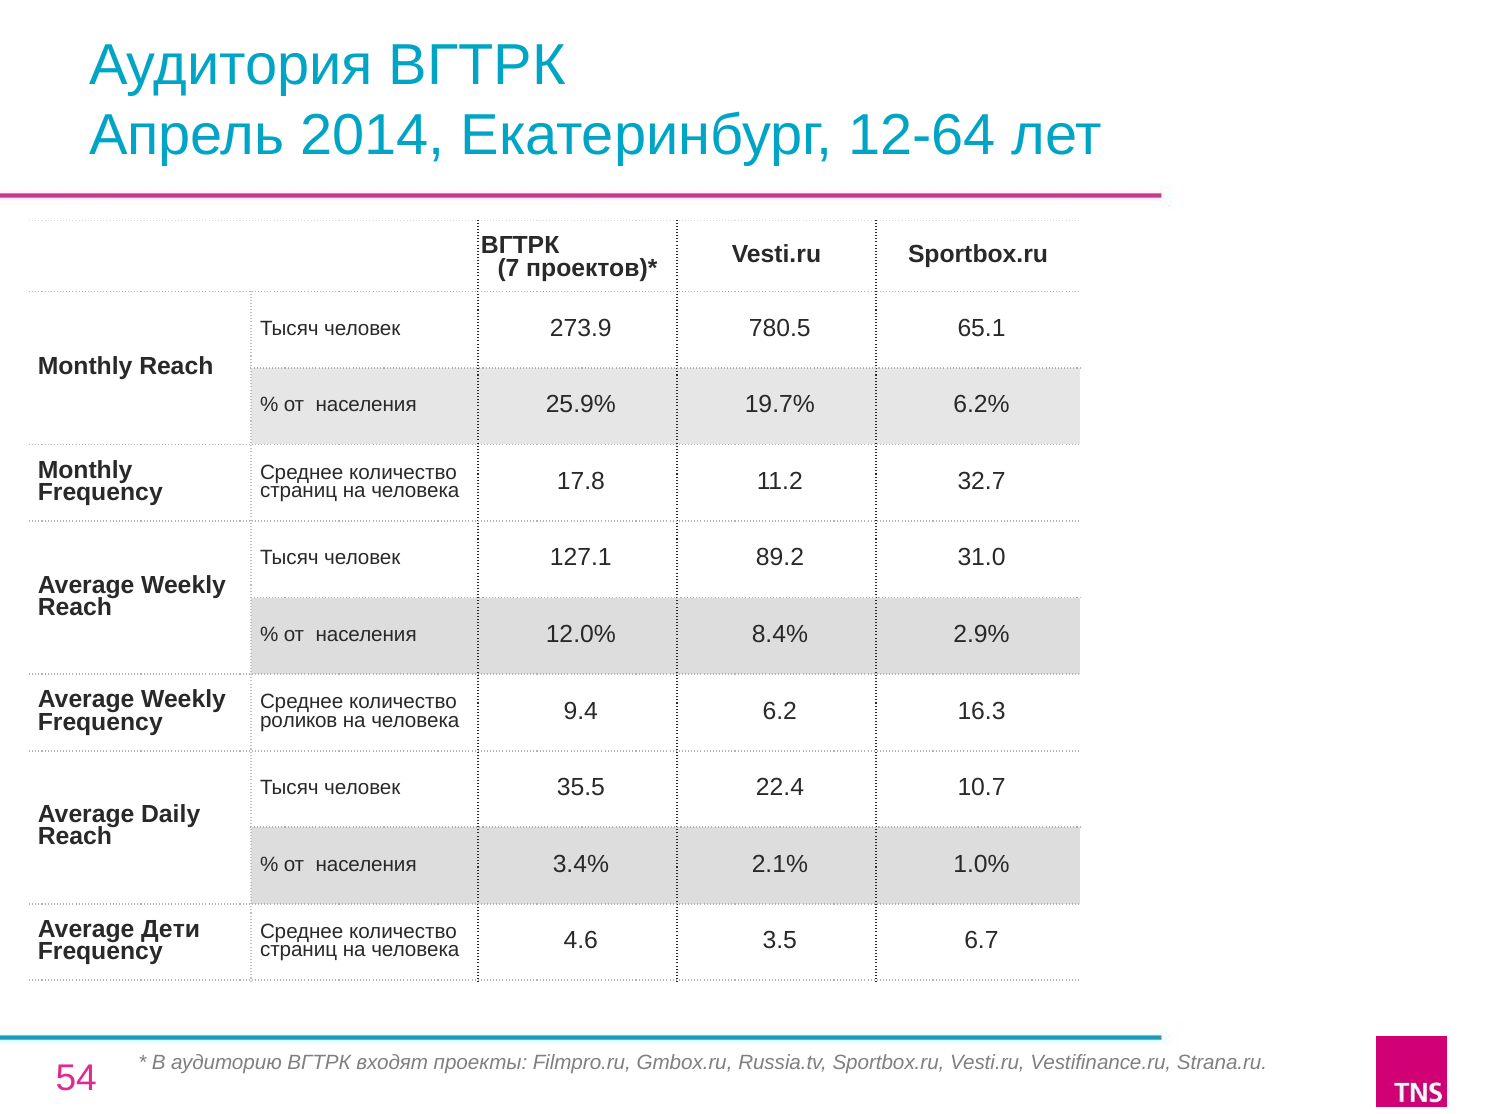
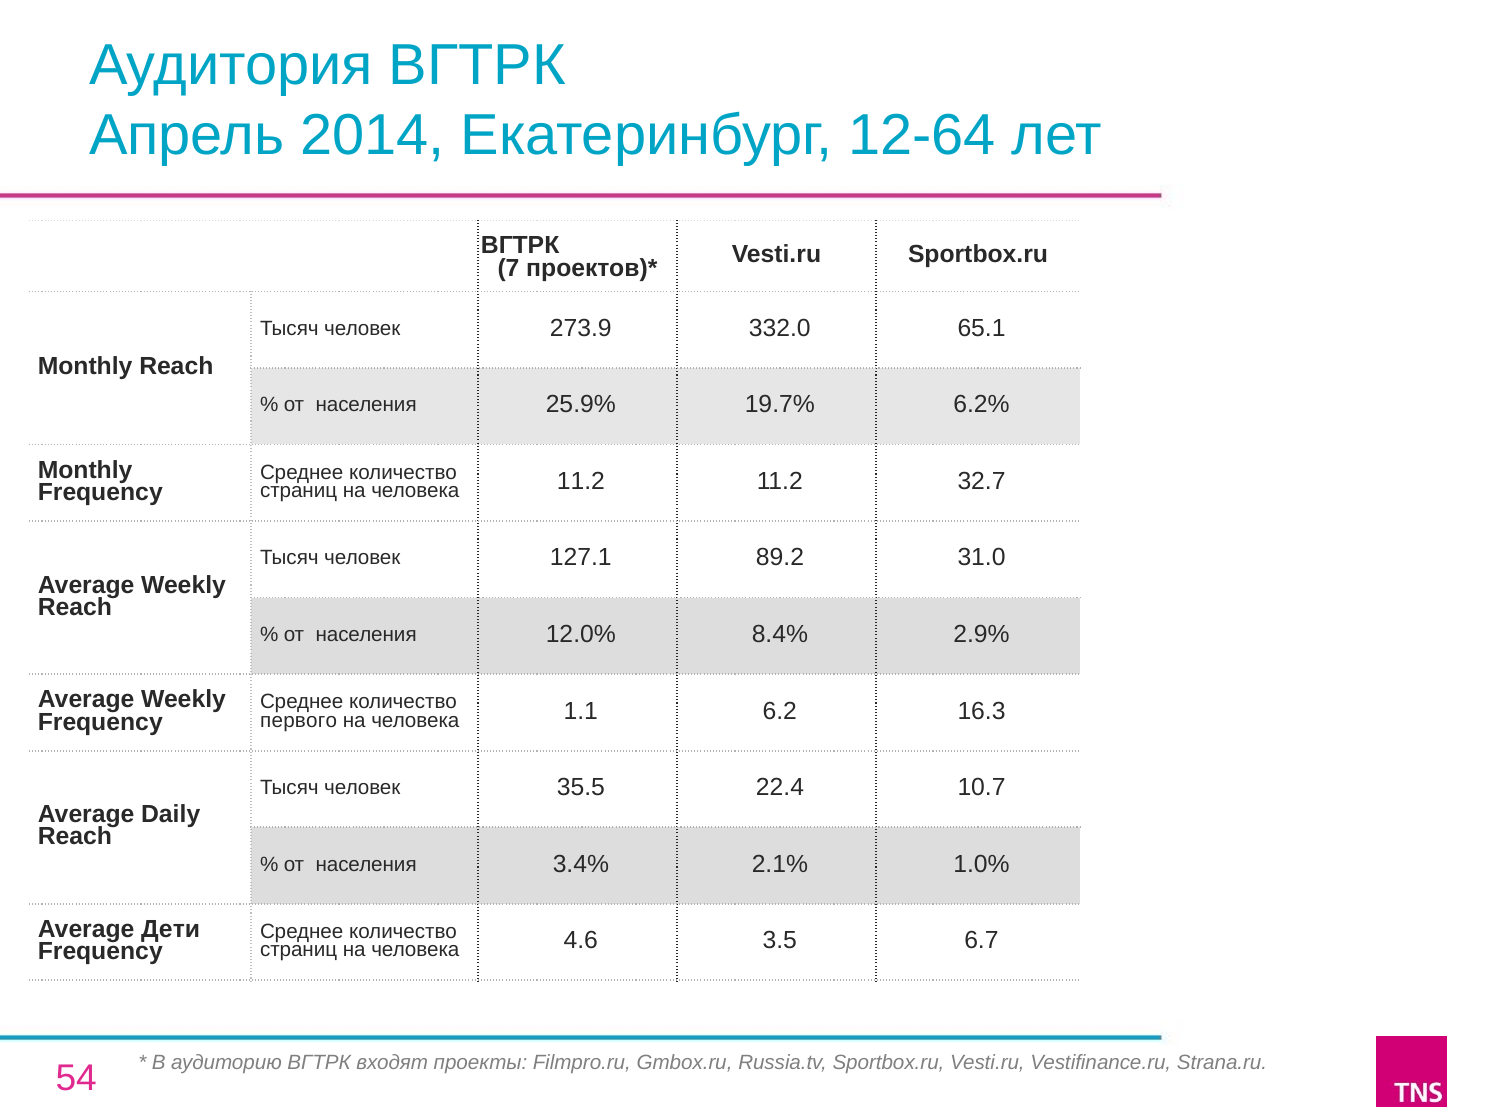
780.5: 780.5 -> 332.0 (780, 328)
человека 17.8: 17.8 -> 11.2 (581, 481)
роликов: роликов -> первого (299, 720)
9.4: 9.4 -> 1.1 (581, 711)
